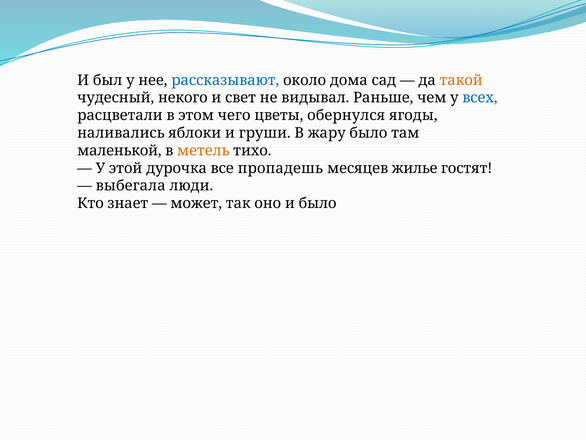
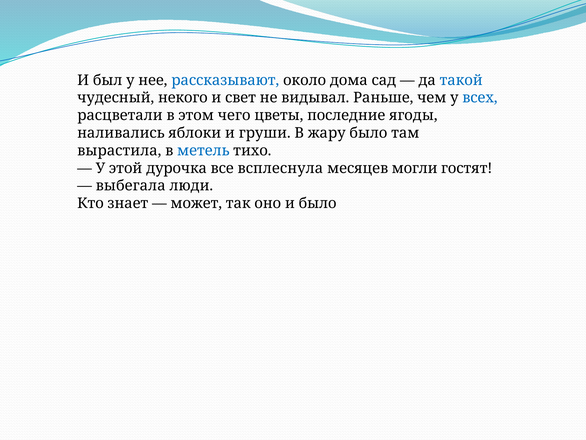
такой colour: orange -> blue (461, 80)
обернулся: обернулся -> последние (346, 115)
маленькой: маленькой -> вырастила (119, 150)
метель colour: orange -> blue (203, 150)
пропадешь: пропадешь -> всплеснула (280, 168)
жилье: жилье -> могли (415, 168)
